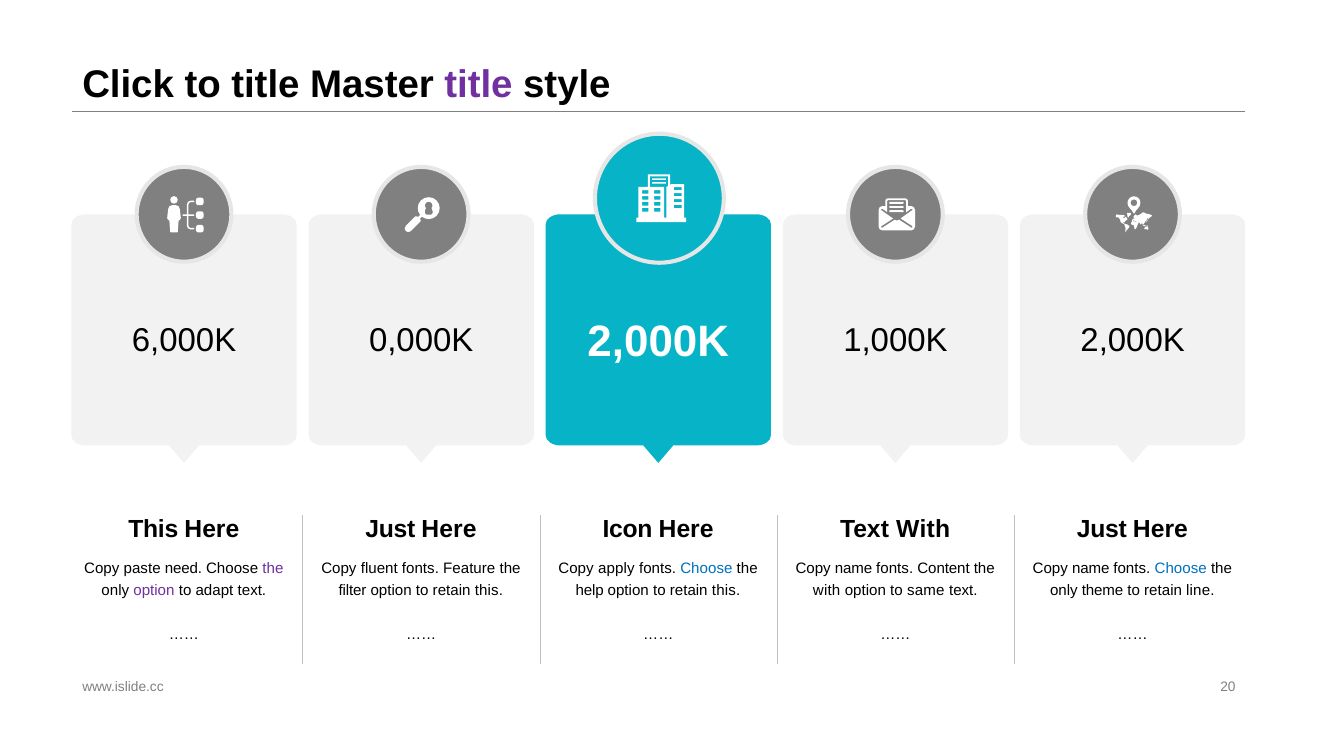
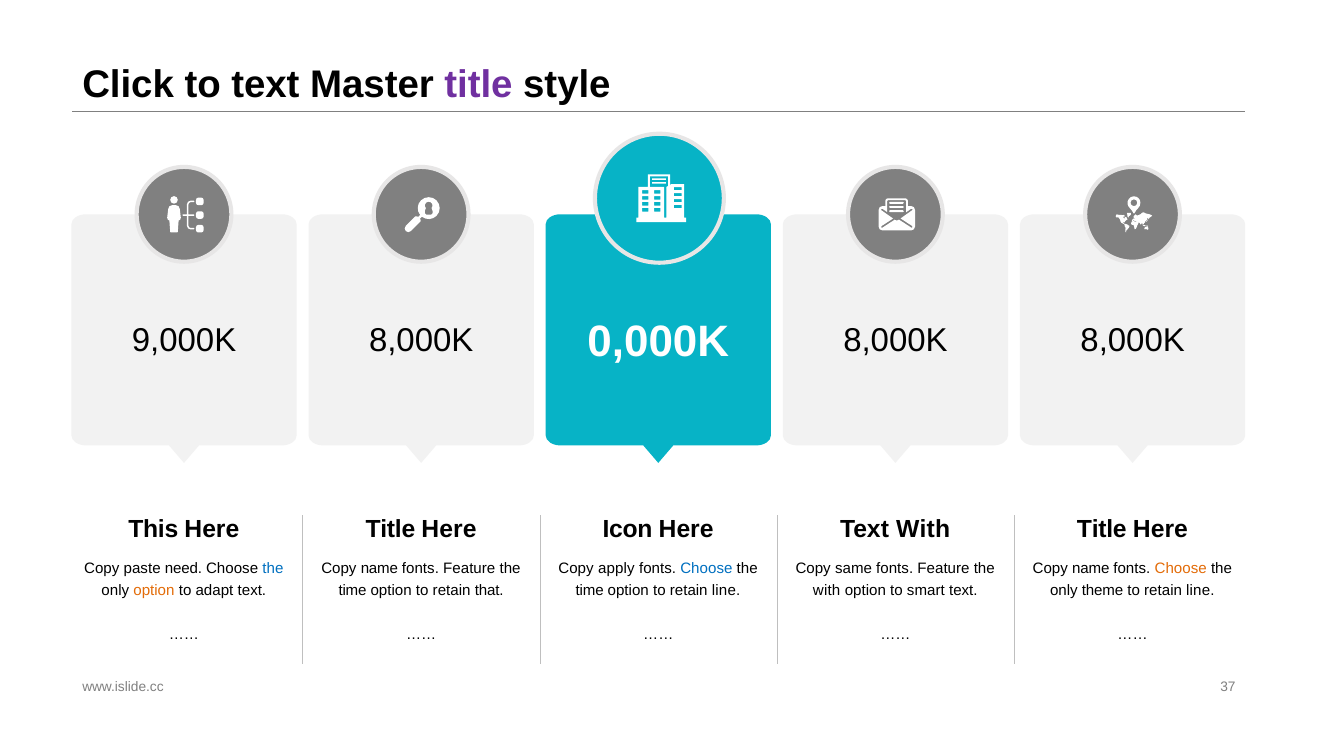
to title: title -> text (265, 85)
2,000K: 2,000K -> 0,000K (658, 341)
6,000K: 6,000K -> 9,000K (184, 341)
0,000K: 0,000K -> 8,000K (421, 341)
1,000K: 1,000K -> 8,000K (895, 341)
2,000K: 2,000K -> 8,000K (1133, 341)
Just: Just -> Title (390, 528)
Just: Just -> Title (1102, 528)
the colour: purple -> blue (273, 568)
fluent: fluent -> name (379, 568)
name: name -> same (854, 568)
Content: Content -> Feature (944, 568)
Choose colour: blue -> orange (1181, 568)
option colour: purple -> orange (154, 590)
filter: filter -> time (353, 590)
this: this -> that (489, 590)
help: help -> time (590, 590)
this: this -> line (726, 590)
same: same -> smart (926, 590)
20: 20 -> 37 (1228, 687)
